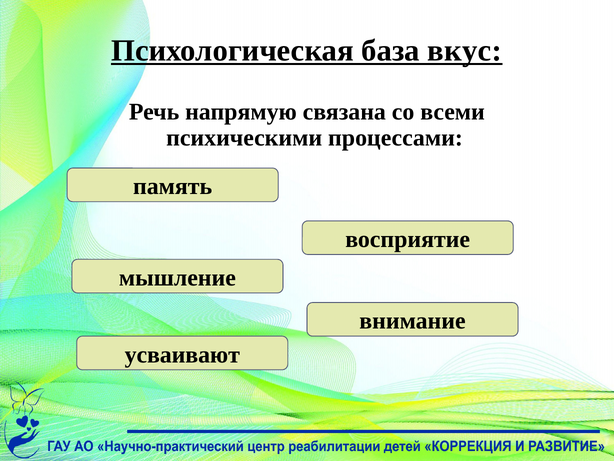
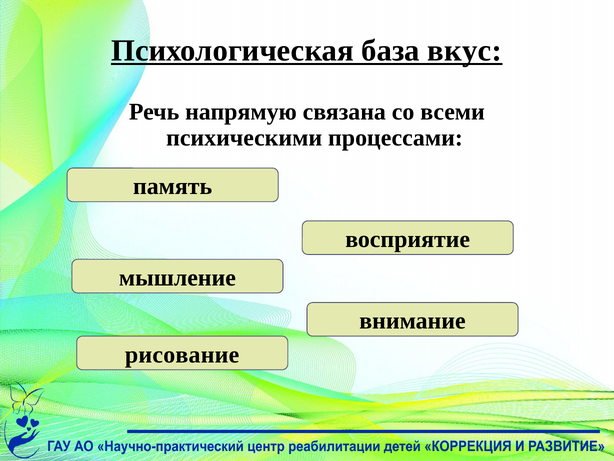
усваивают: усваивают -> рисование (182, 354)
